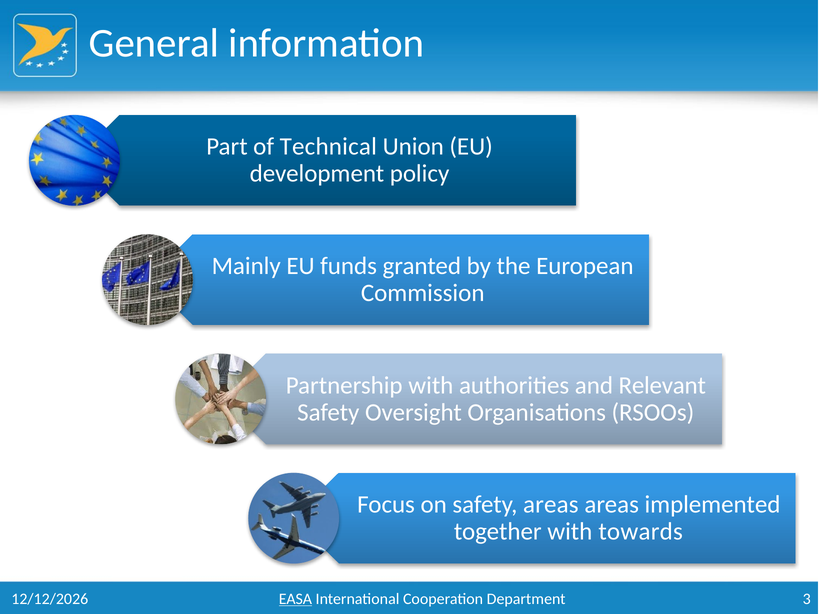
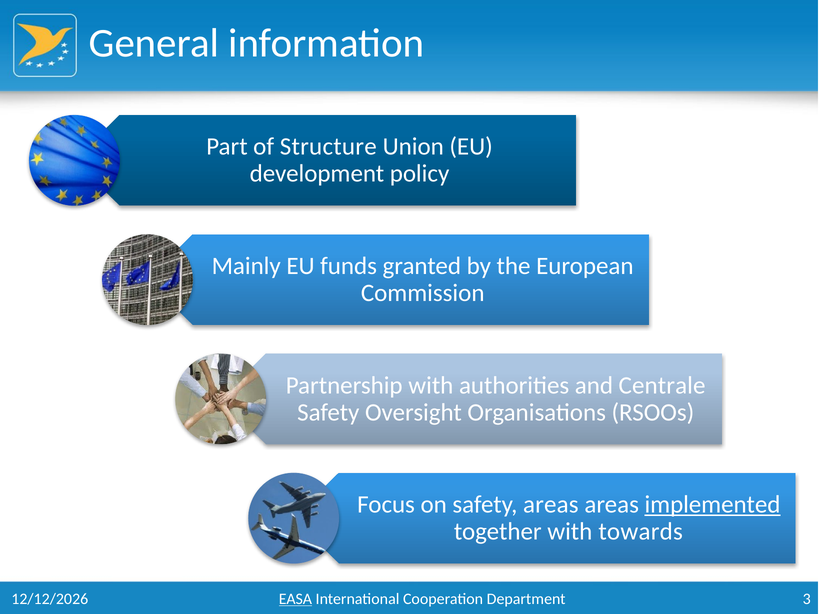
Technical: Technical -> Structure (328, 147)
Relevant: Relevant -> Centrale (662, 385)
implemented underline: none -> present (712, 505)
